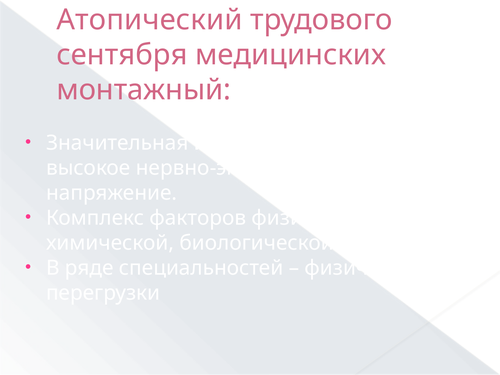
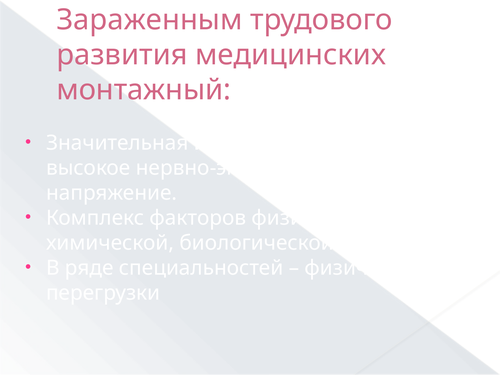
Атопический: Атопический -> Зараженным (150, 20)
сентября: сентября -> развития (122, 55)
